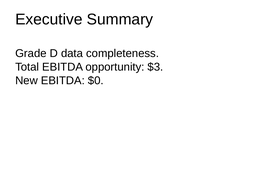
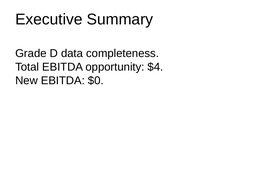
$3: $3 -> $4 (155, 67)
